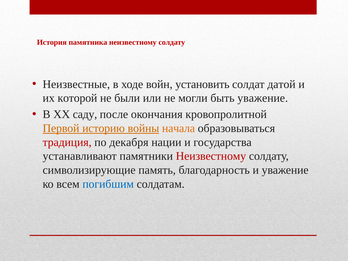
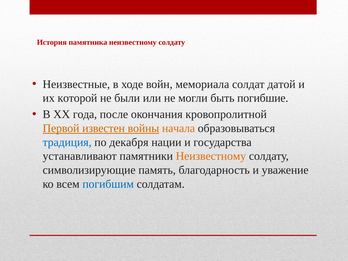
установить: установить -> мемориала (202, 84)
быть уважение: уважение -> погибшие (263, 98)
саду: саду -> года (85, 114)
историю: историю -> известен (104, 128)
традиция colour: red -> blue (67, 142)
Неизвестному colour: red -> orange (211, 156)
